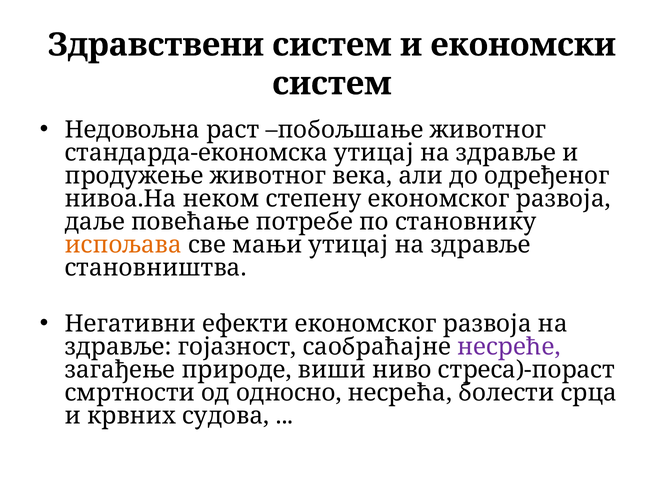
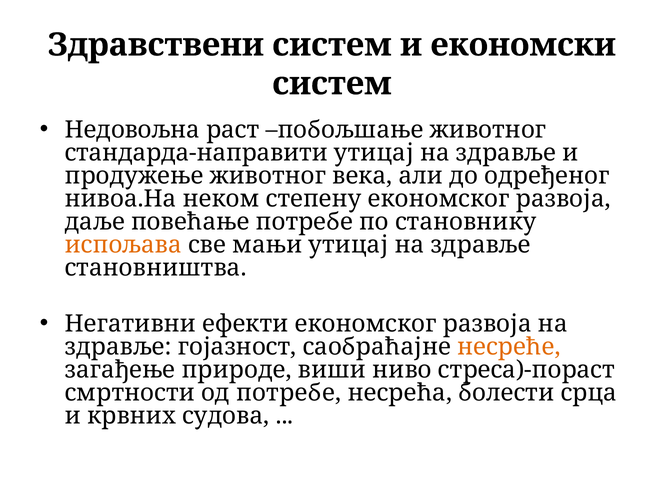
стандарда-економска: стандарда-економска -> стандарда-направити (196, 153)
несреће colour: purple -> orange (509, 347)
од односно: односно -> потребе (289, 393)
